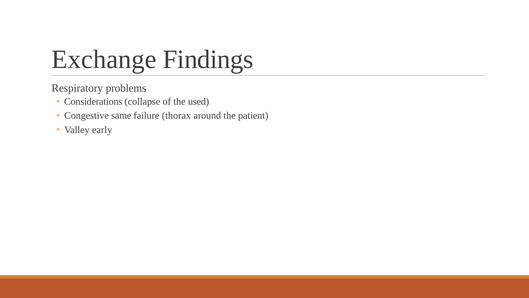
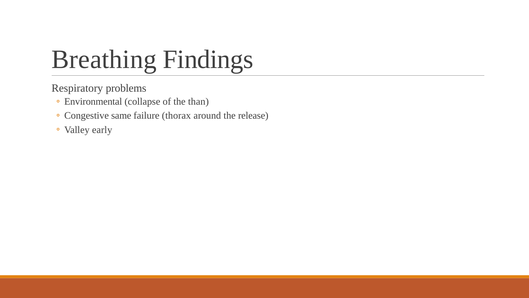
Exchange: Exchange -> Breathing (104, 59)
Considerations: Considerations -> Environmental (93, 101)
used: used -> than (198, 101)
patient: patient -> release (253, 116)
